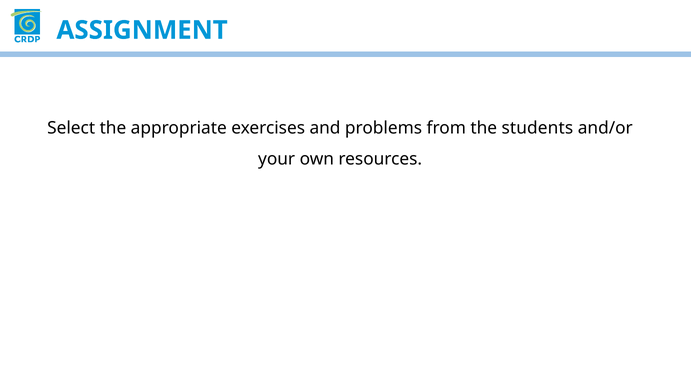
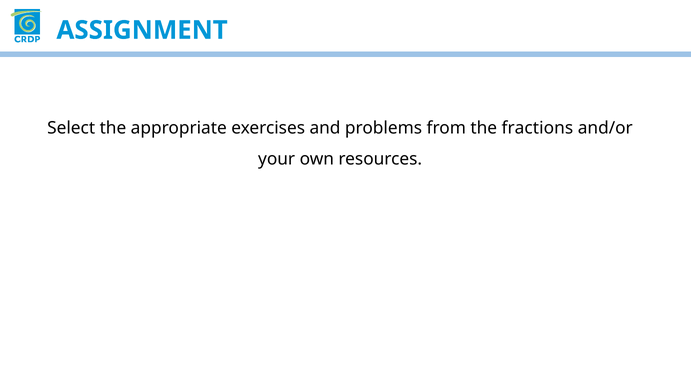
students: students -> fractions (537, 128)
